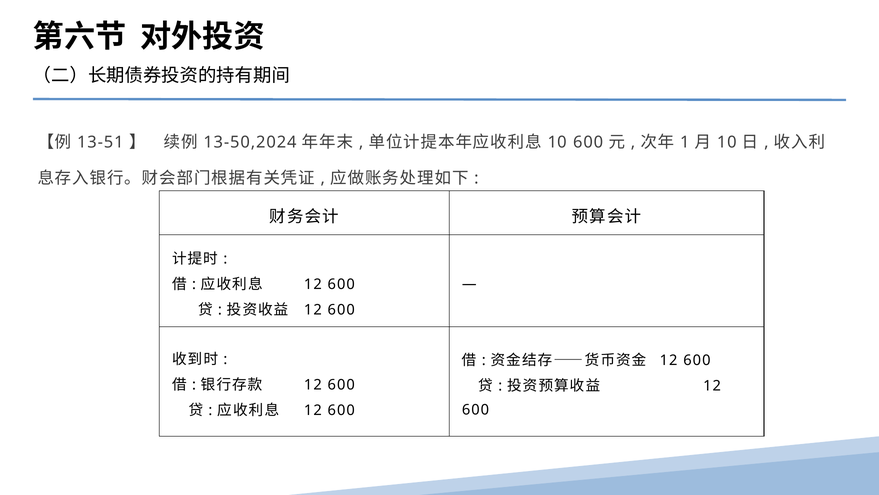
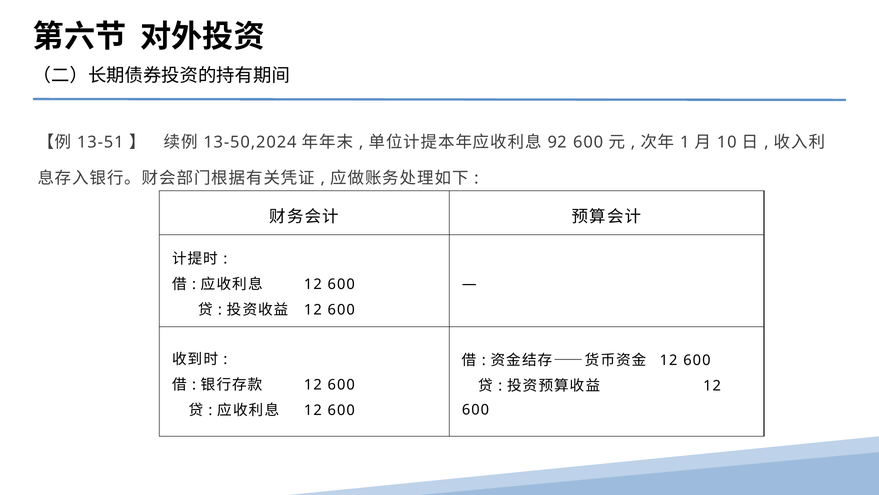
10: 10 -> 92 (557, 142)
